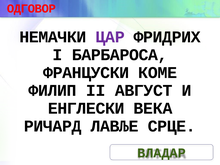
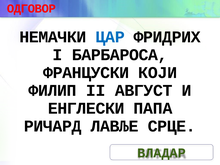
ЦАР colour: purple -> blue (110, 37)
КОМЕ: КОМЕ -> КОЈИ (158, 73)
ВЕКА: ВЕКА -> ПАПА (153, 108)
